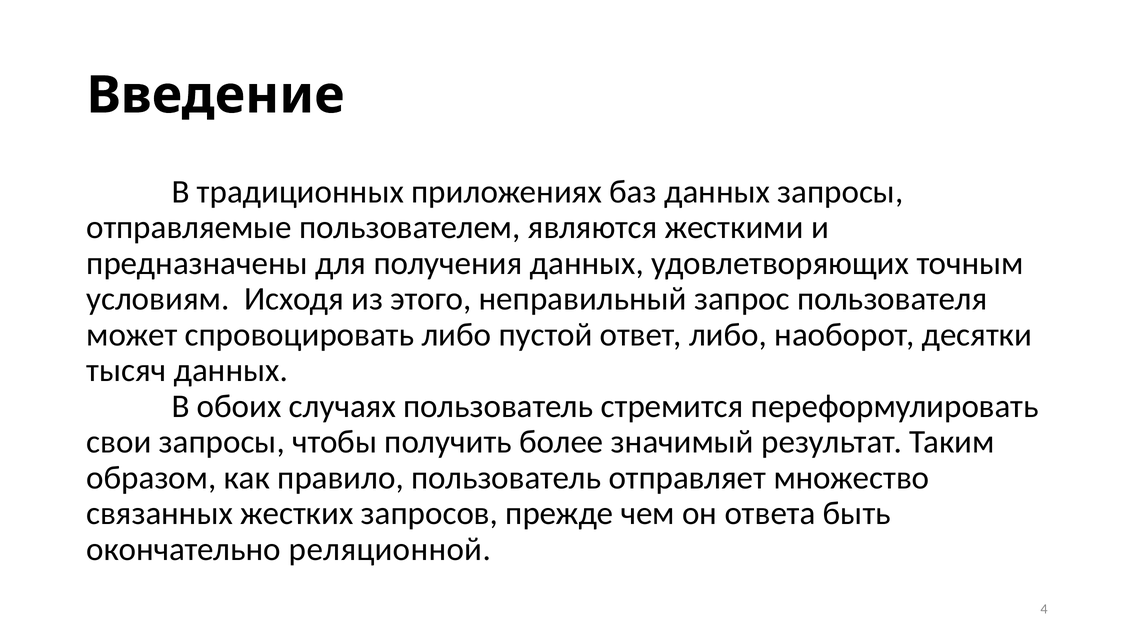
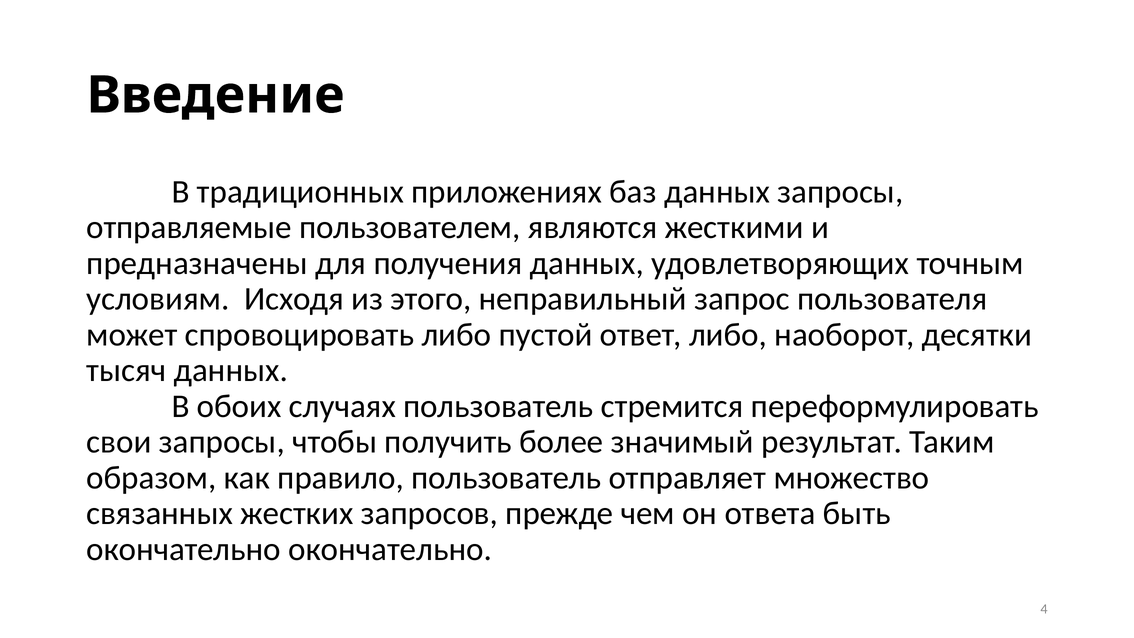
окончательно реляционной: реляционной -> окончательно (390, 549)
